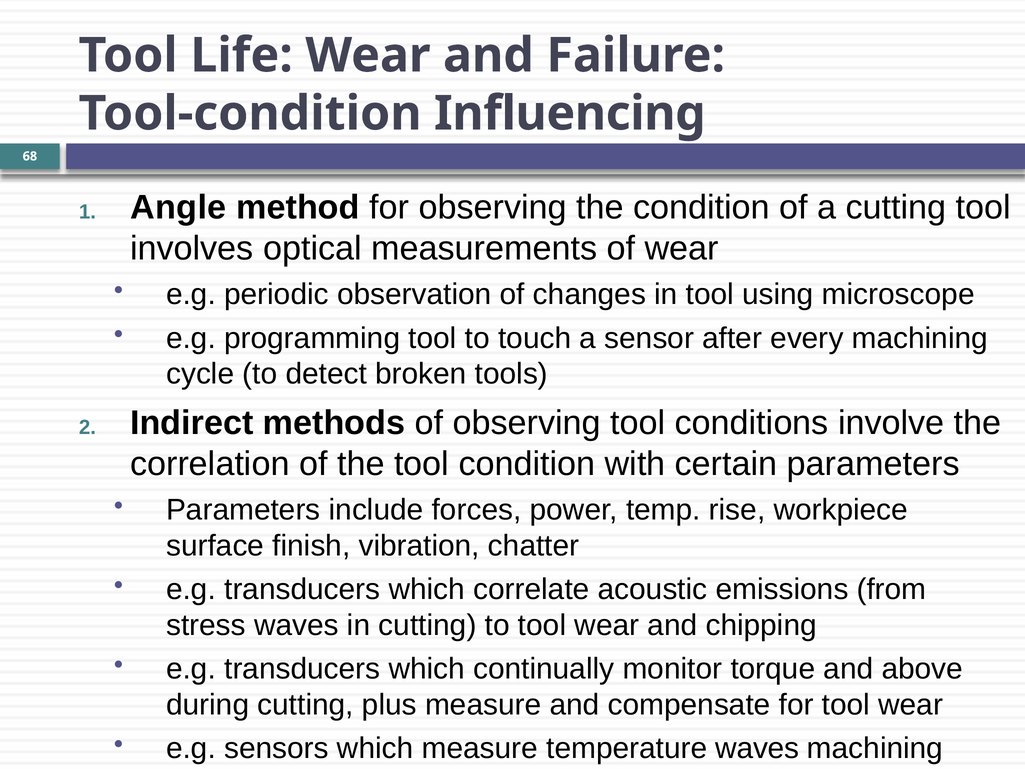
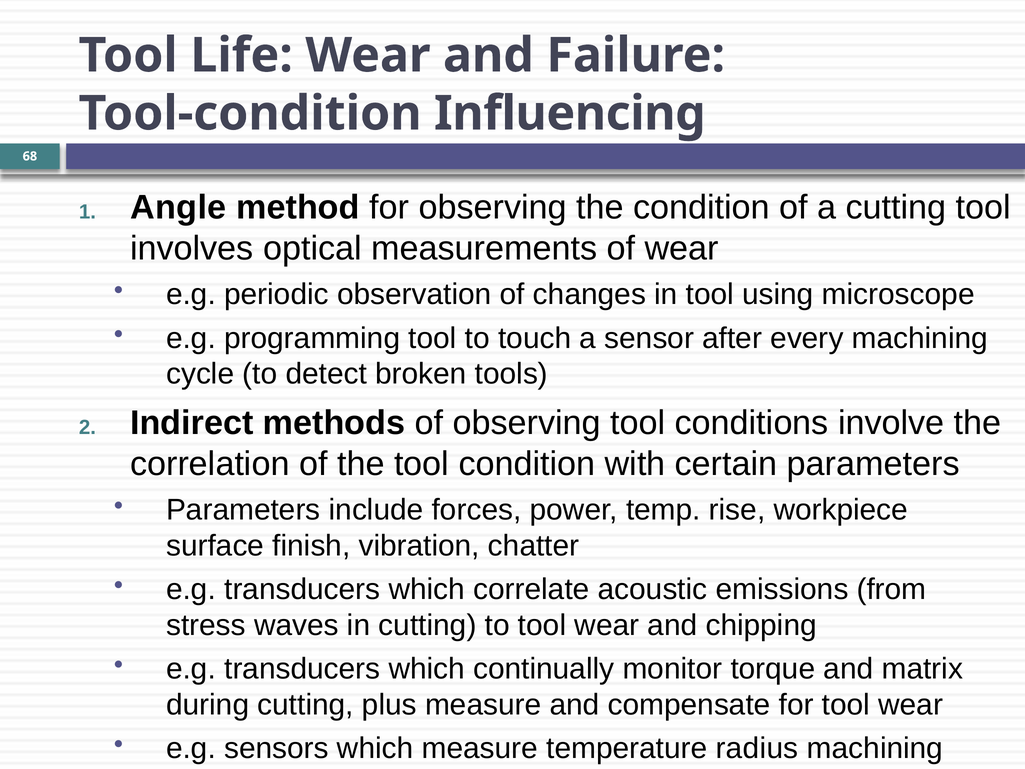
above: above -> matrix (922, 669)
temperature waves: waves -> radius (757, 748)
